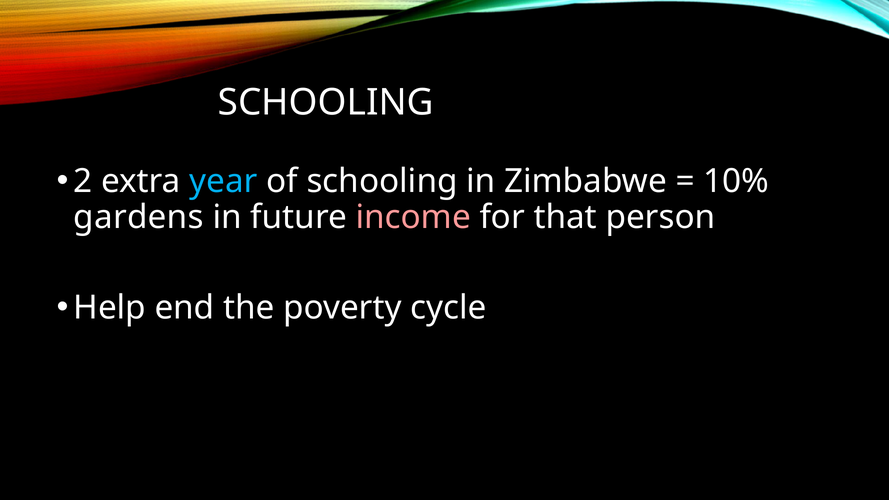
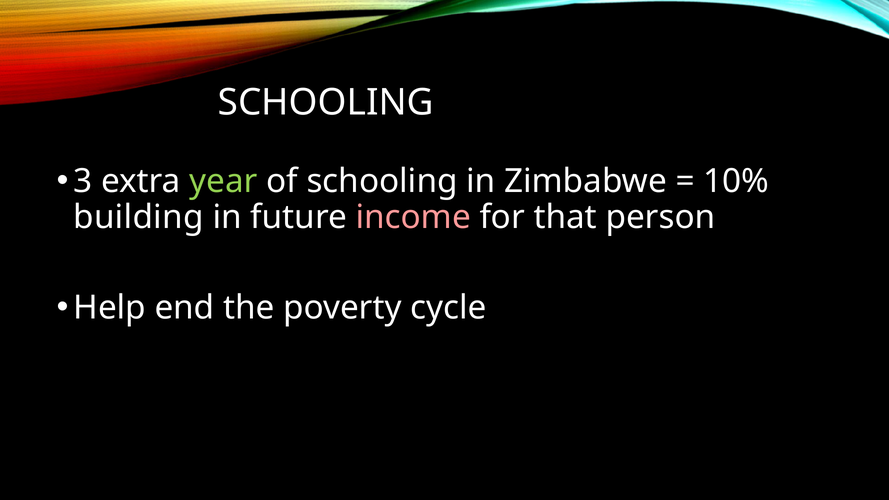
2: 2 -> 3 (83, 181)
year colour: light blue -> light green (223, 181)
gardens: gardens -> building (138, 217)
